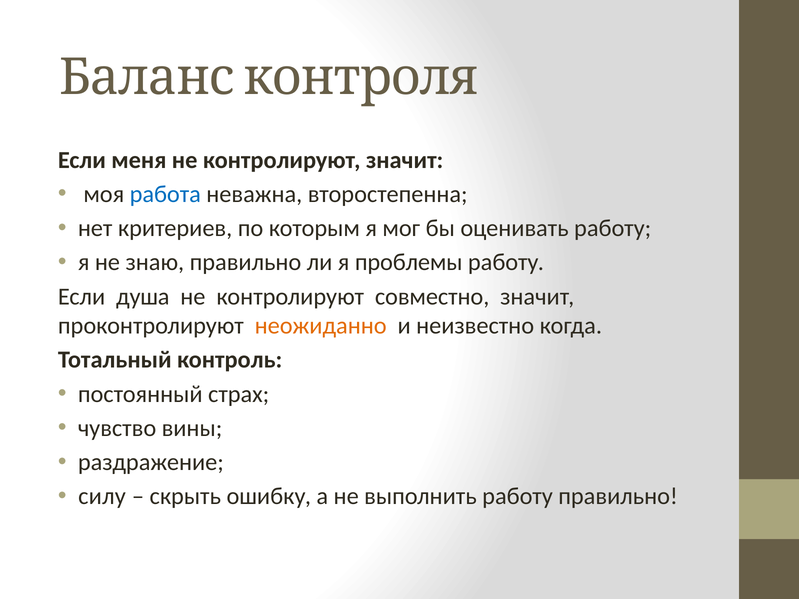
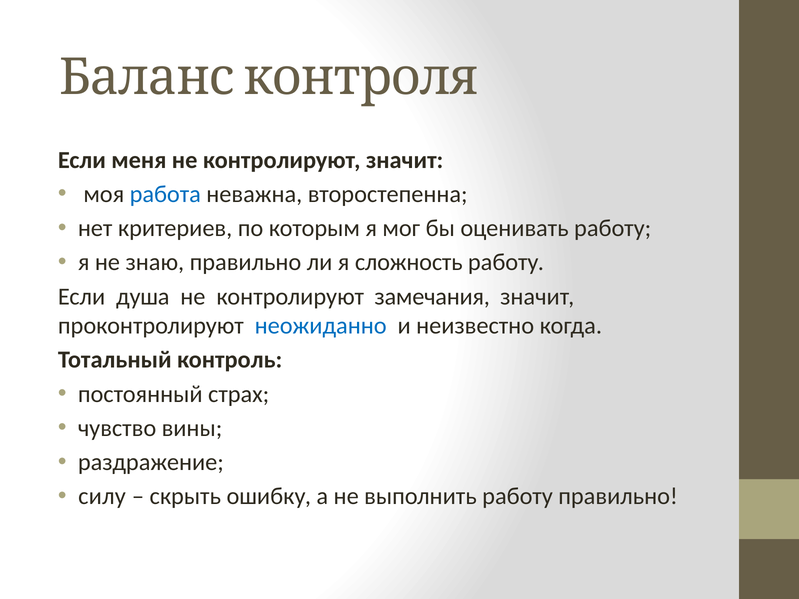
проблемы: проблемы -> сложность (409, 263)
совместно: совместно -> замечания (432, 297)
неожиданно colour: orange -> blue (321, 326)
